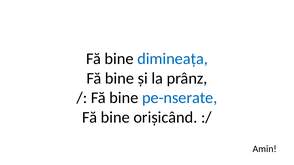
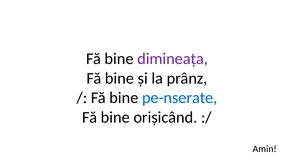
dimineața colour: blue -> purple (173, 59)
